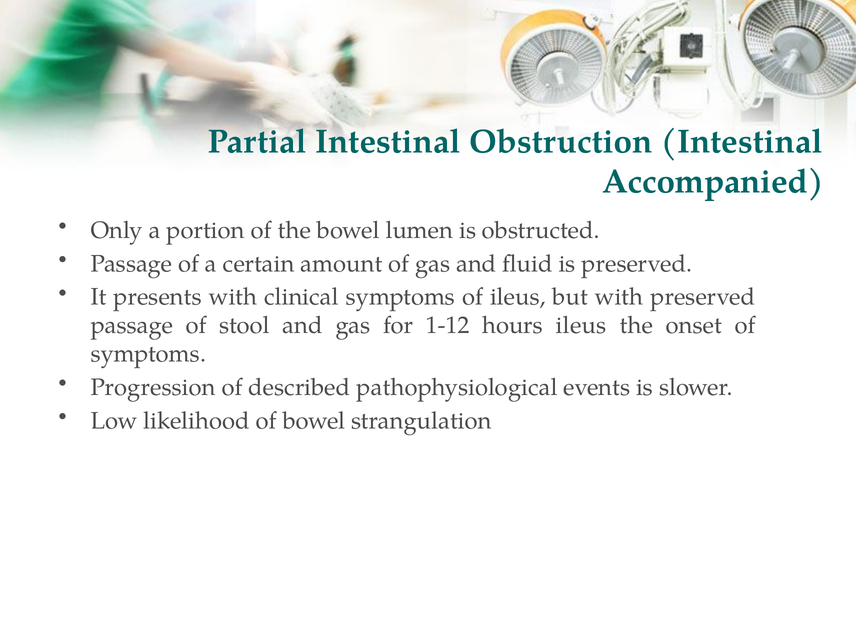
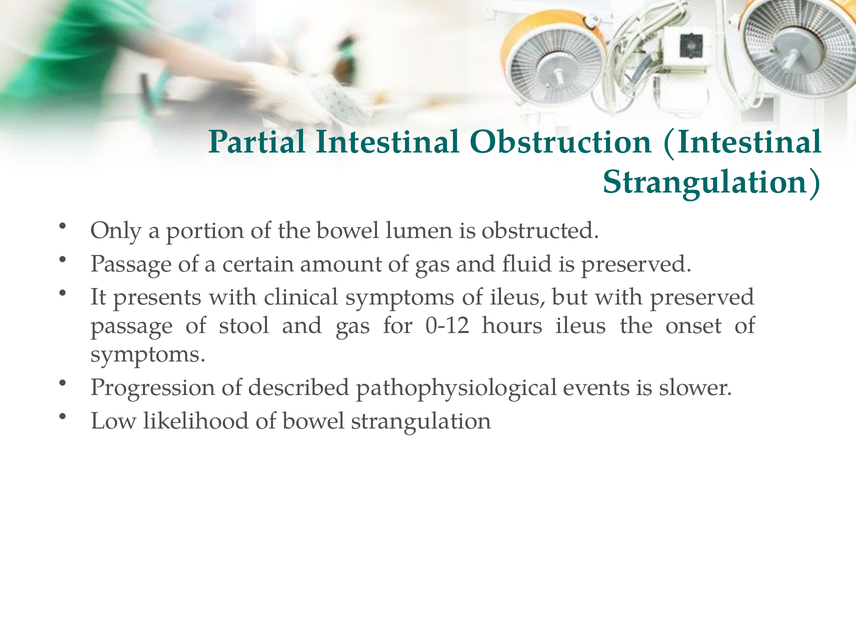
Accompanied: Accompanied -> Strangulation (713, 182)
1-12: 1-12 -> 0-12 (448, 326)
